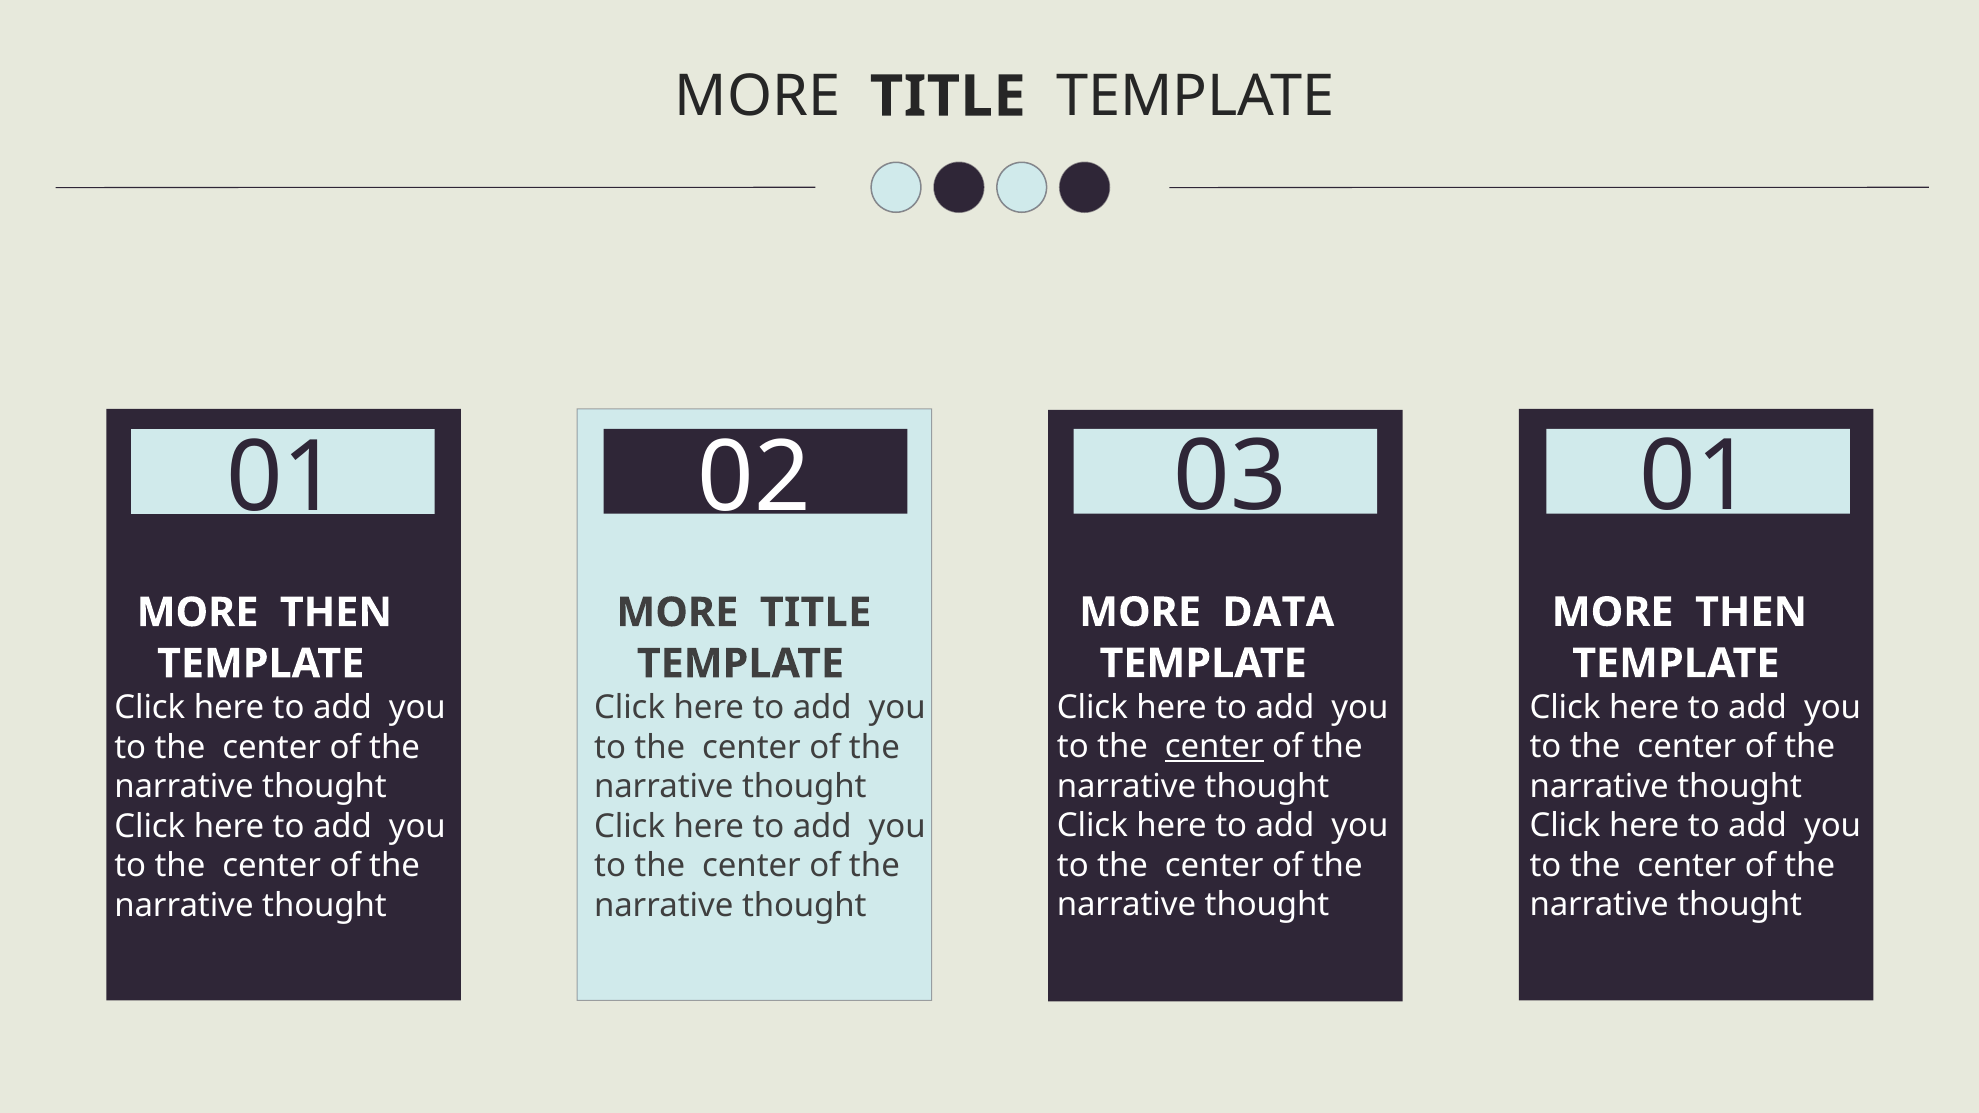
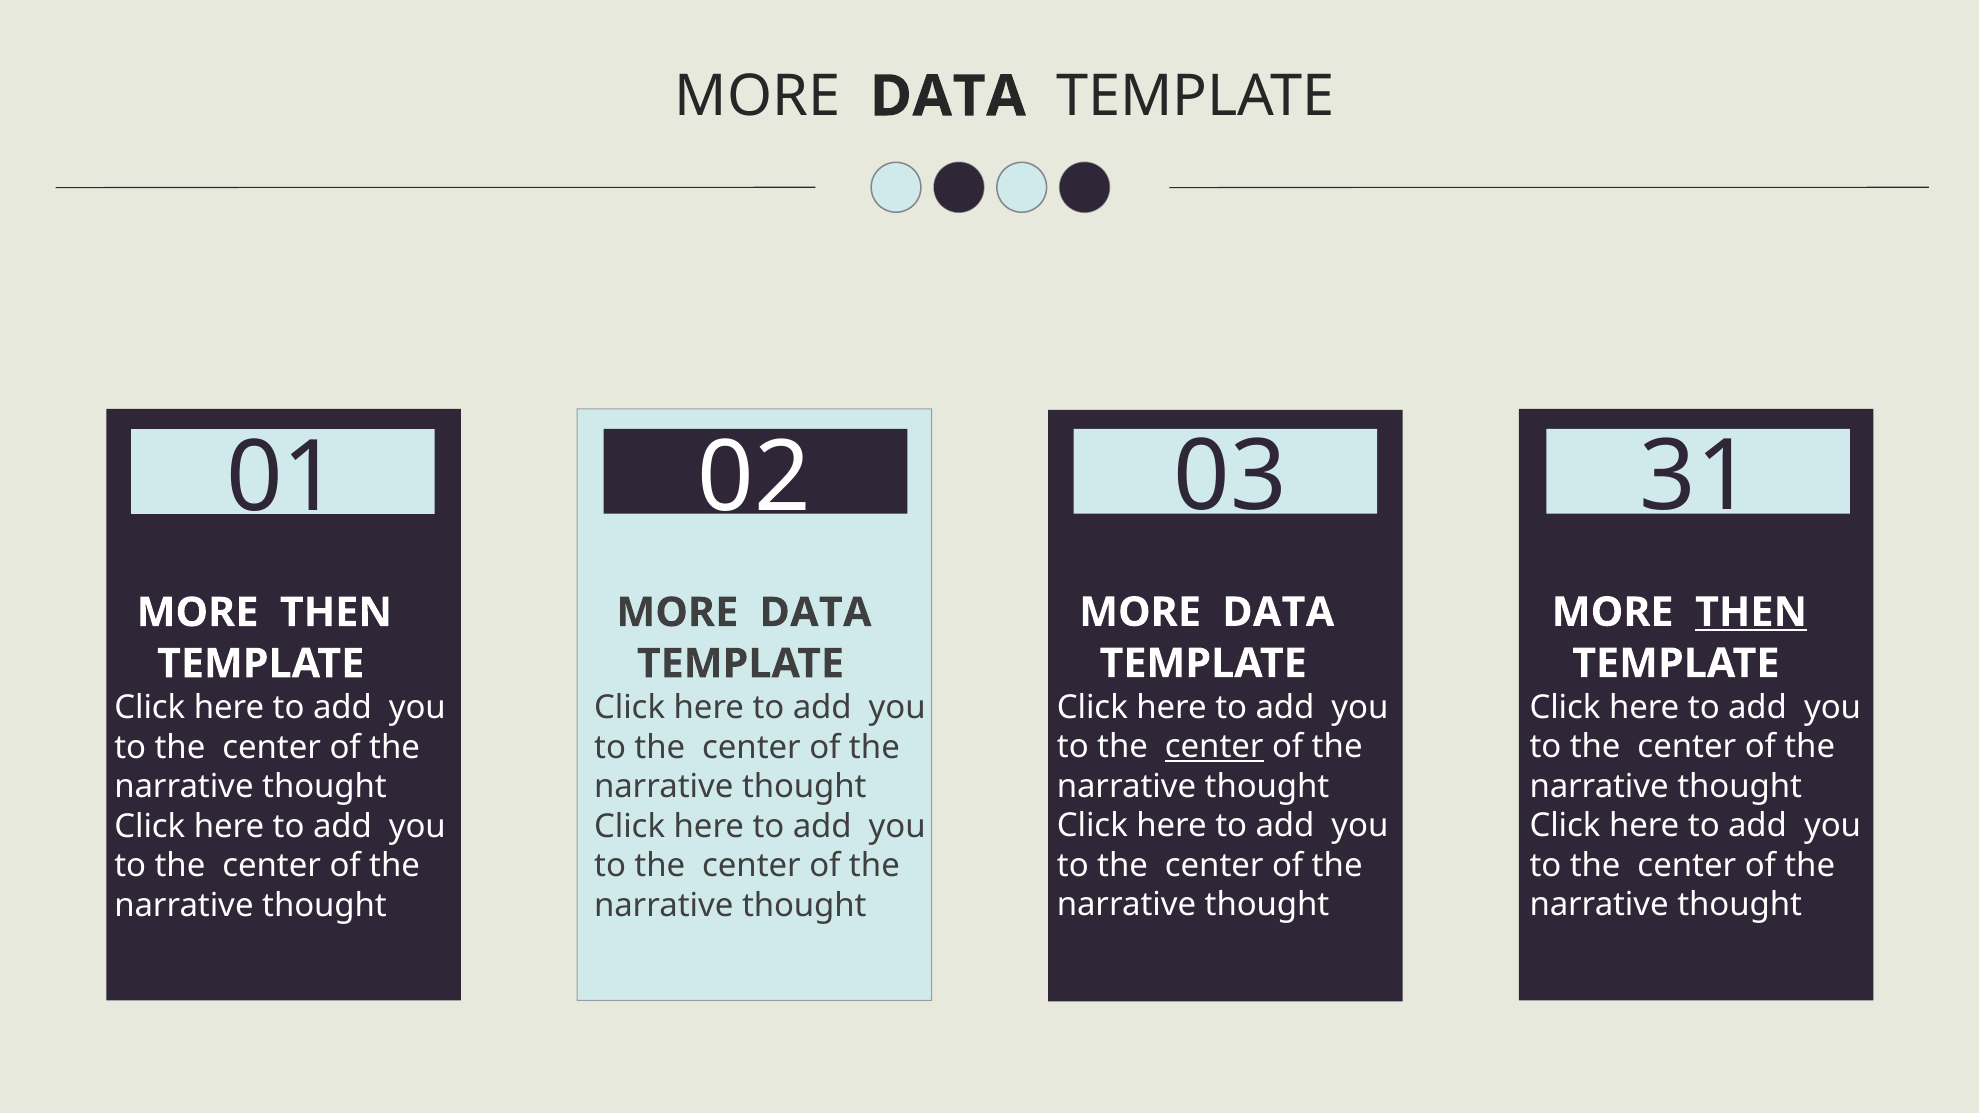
TITLE: TITLE -> DATA (948, 96)
03 01: 01 -> 31 (1696, 477)
THEN underline: none -> present (1751, 612)
TITLE: TITLE -> DATA (816, 613)
